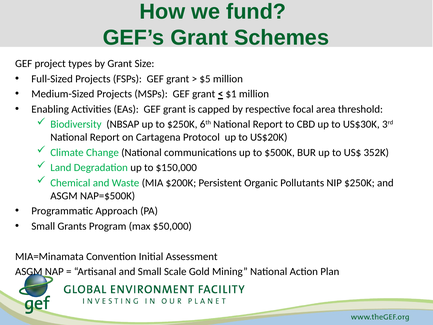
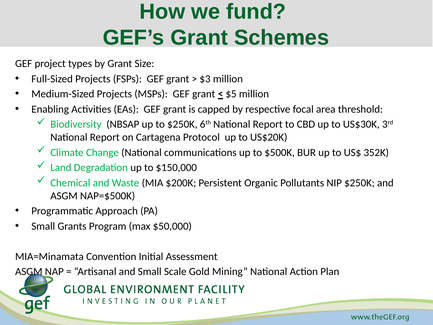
$5: $5 -> $3 (205, 79)
$1: $1 -> $5 (231, 94)
